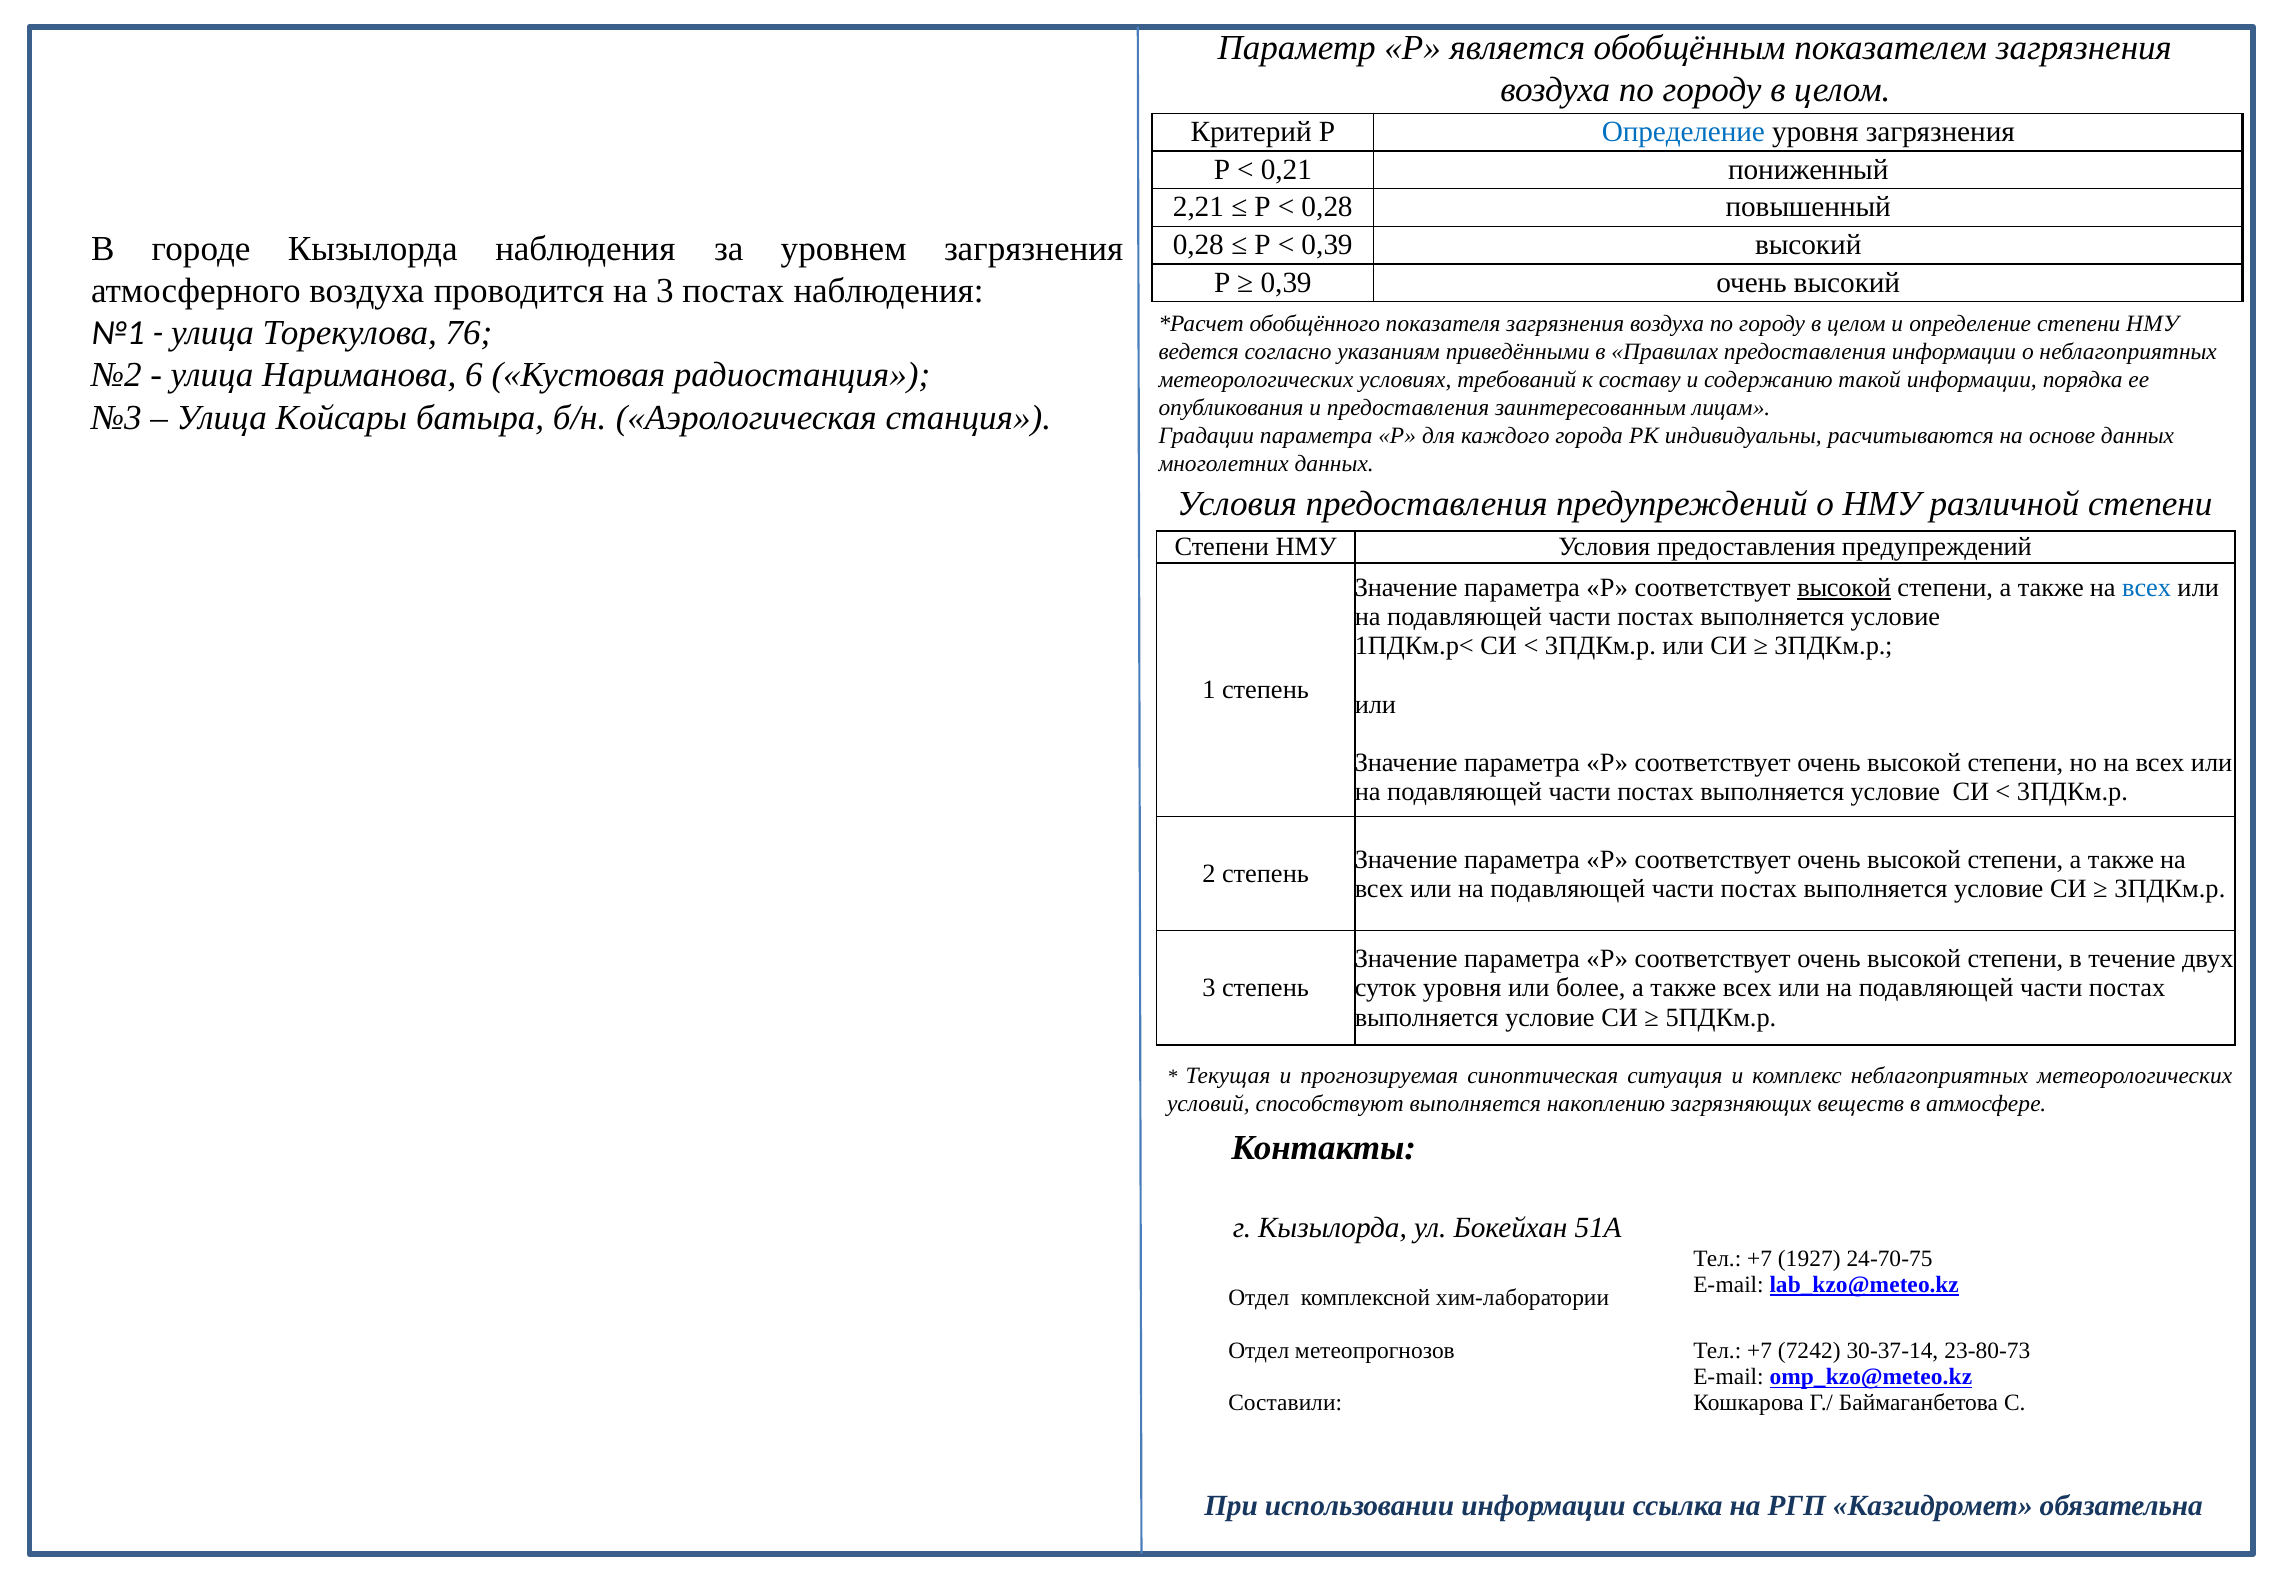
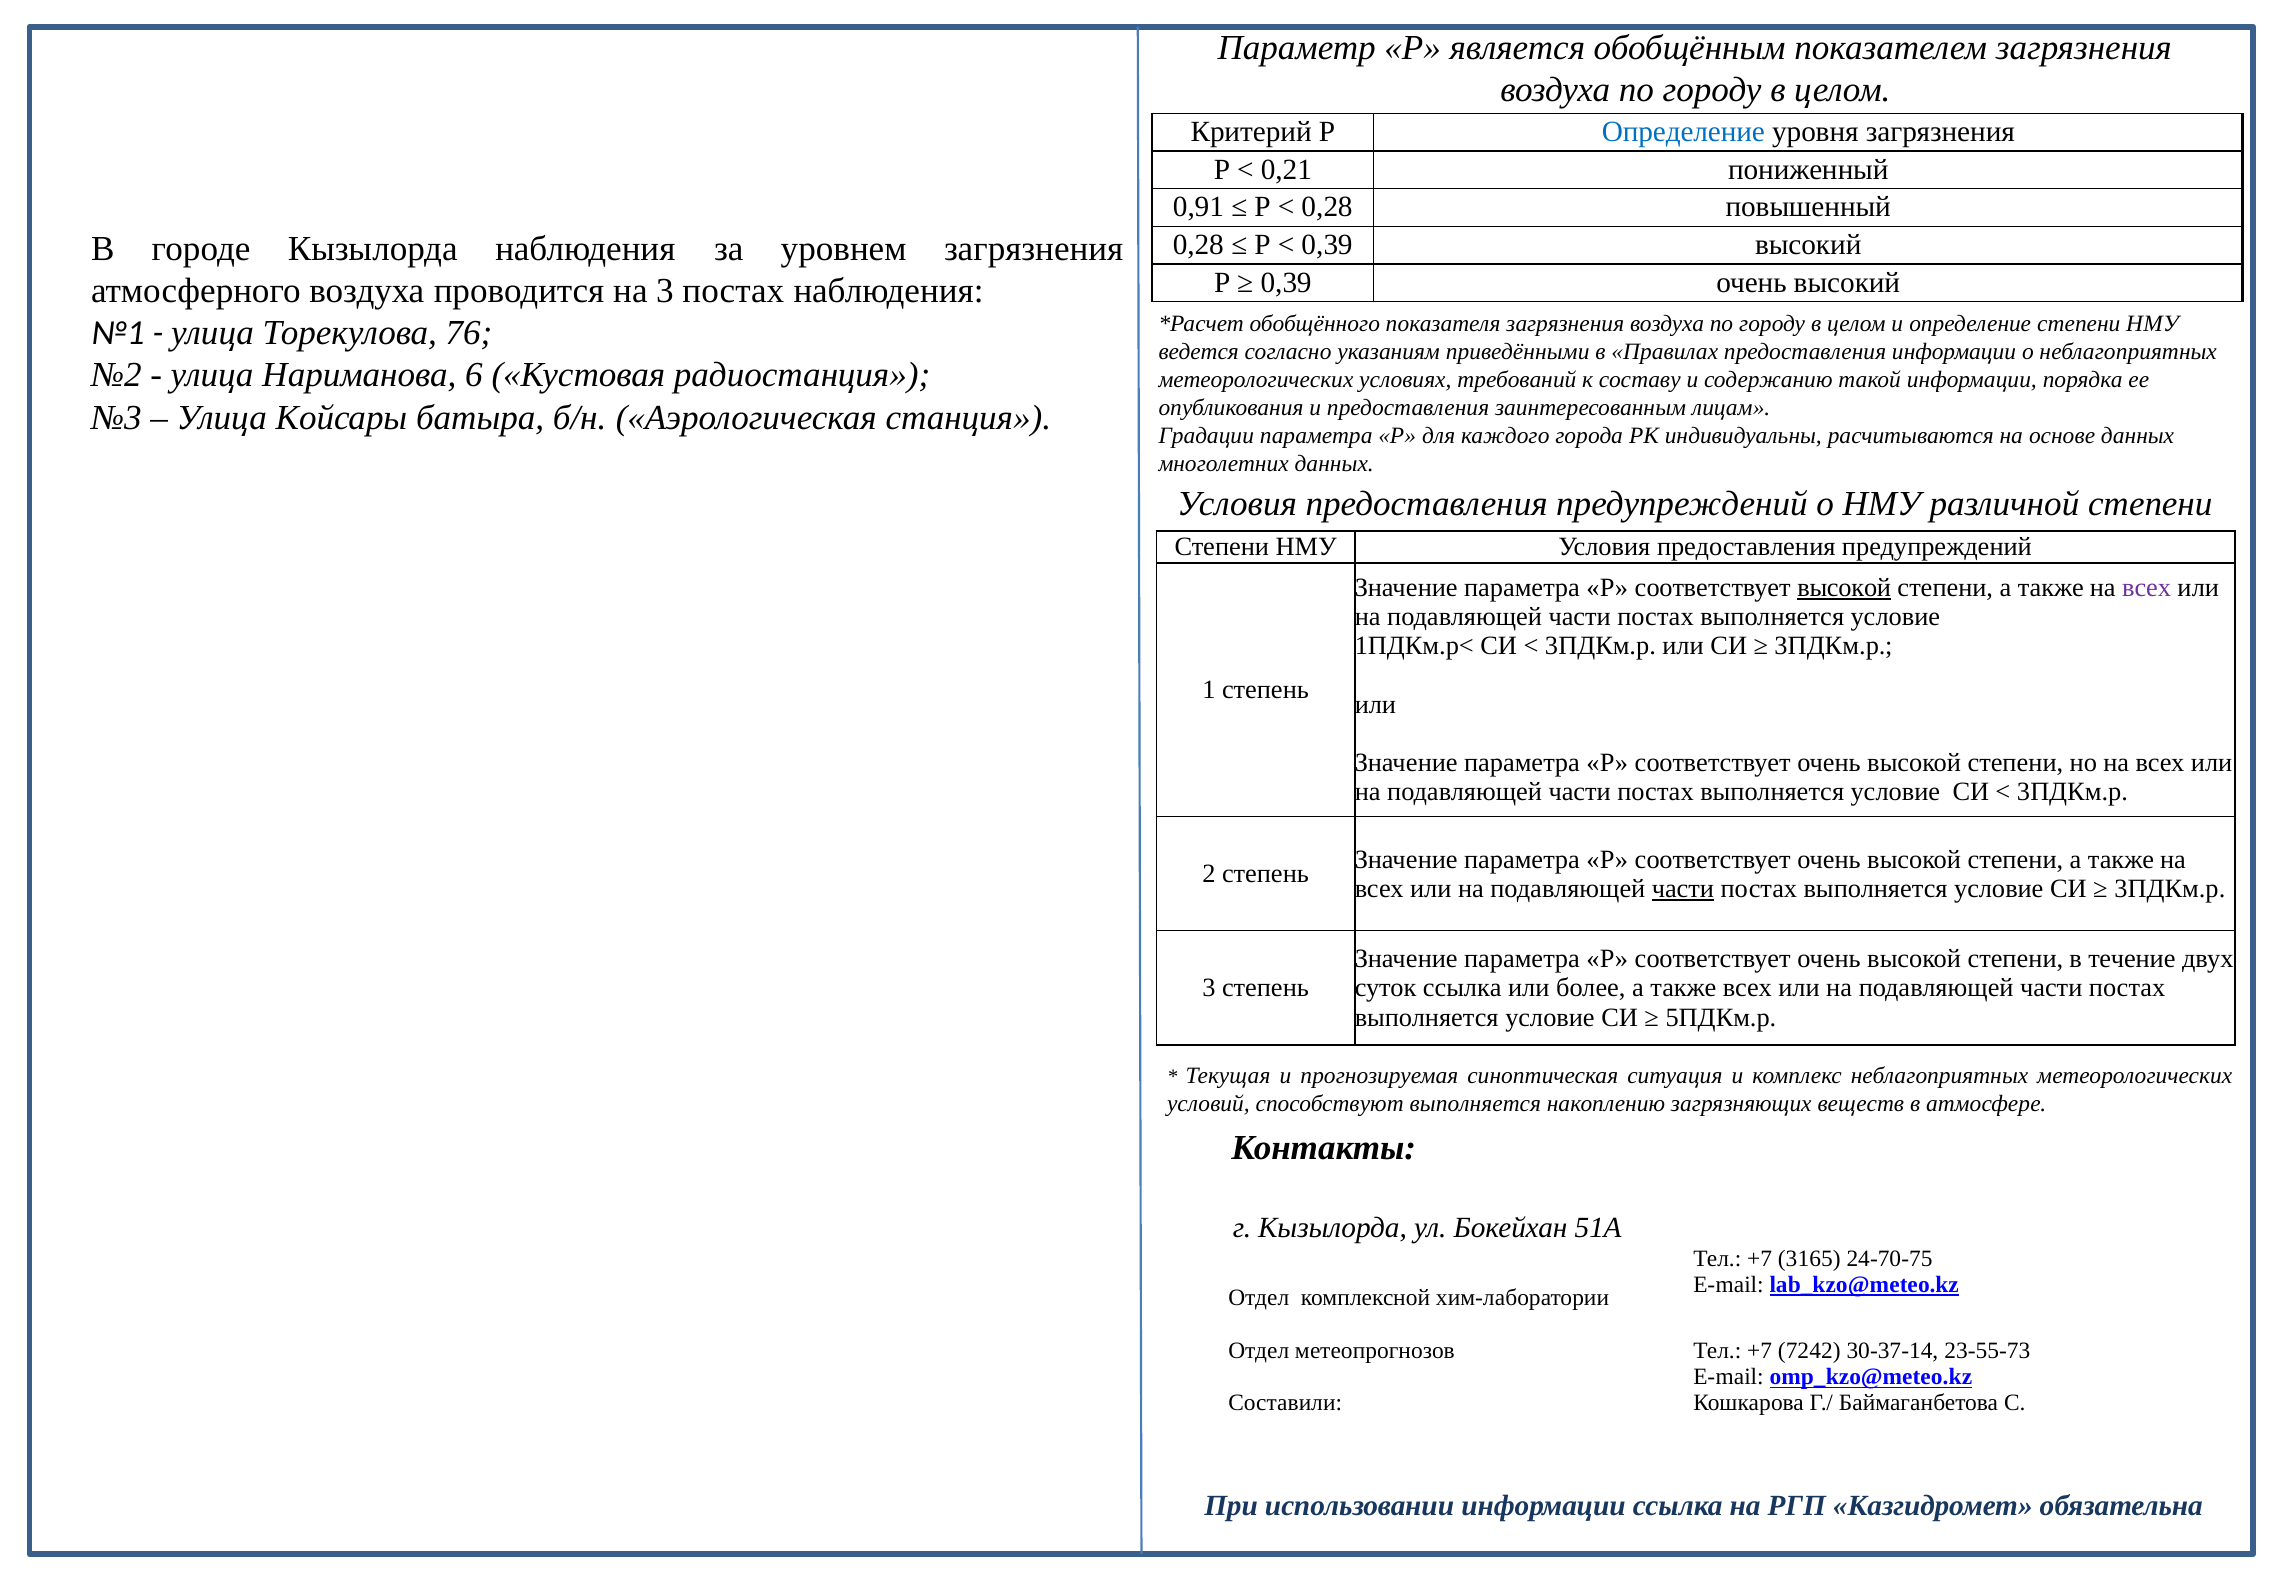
2,21: 2,21 -> 0,91 (1198, 207)
всех colour: blue -> purple (2147, 588)
части underline: none -> present (1683, 888)
суток уровня: уровня -> ссылка (1462, 988)
1927: 1927 -> 3165 (1809, 1258)
23-80-73: 23-80-73 -> 23-55-73 (1987, 1351)
